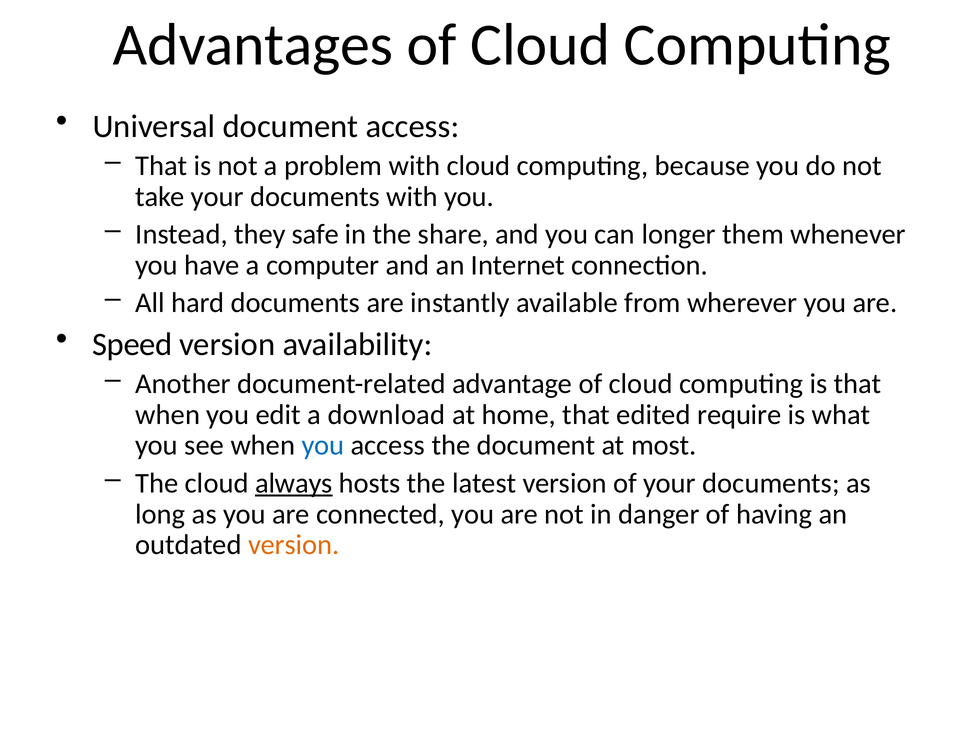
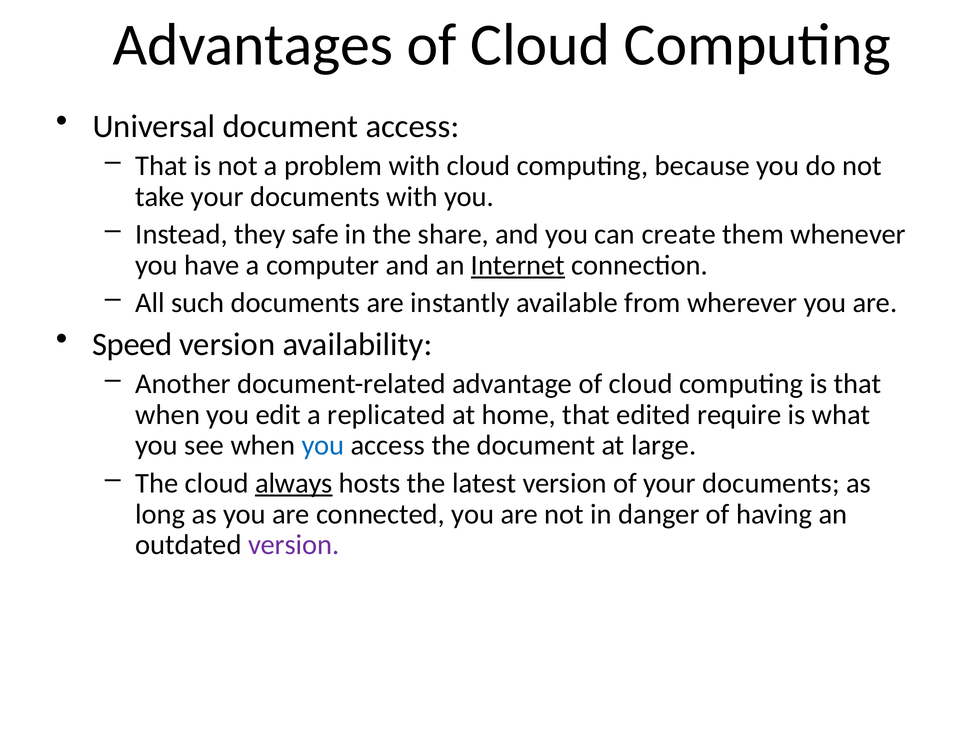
longer: longer -> create (679, 234)
Internet underline: none -> present (518, 265)
hard: hard -> such (198, 303)
download: download -> replicated (387, 415)
most: most -> large (664, 445)
version colour: orange -> purple (294, 545)
